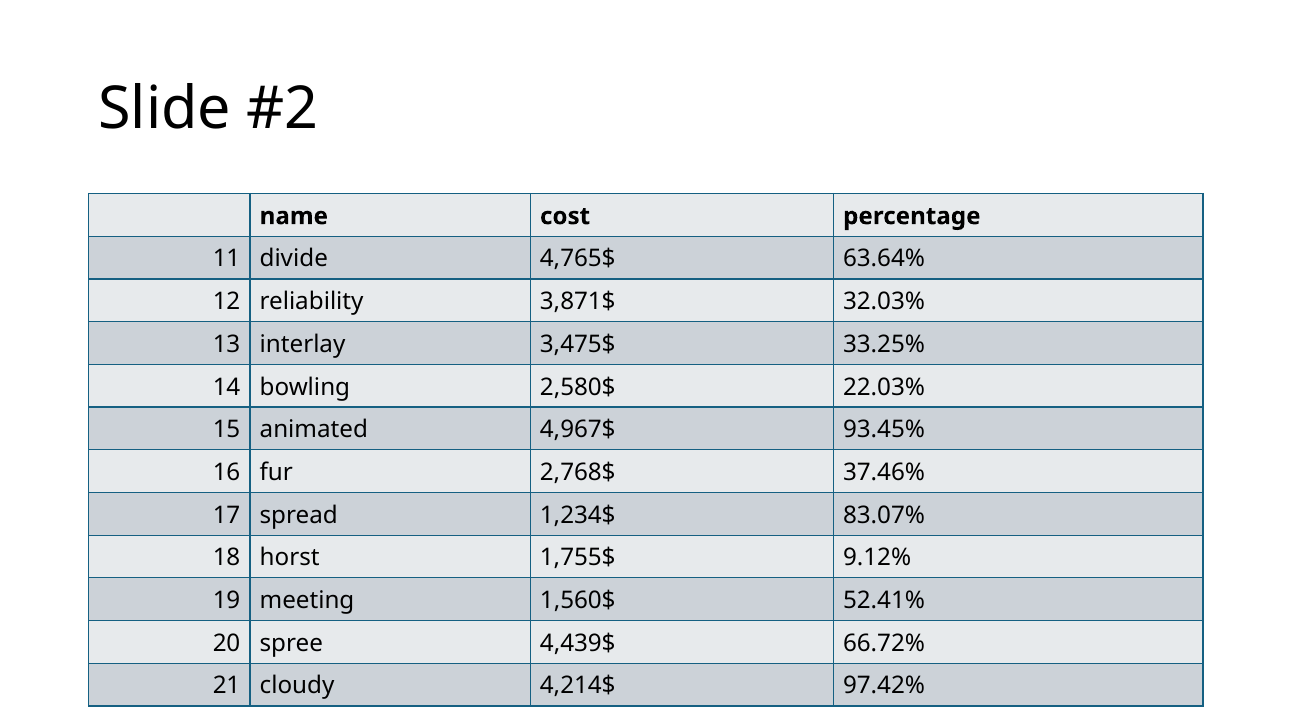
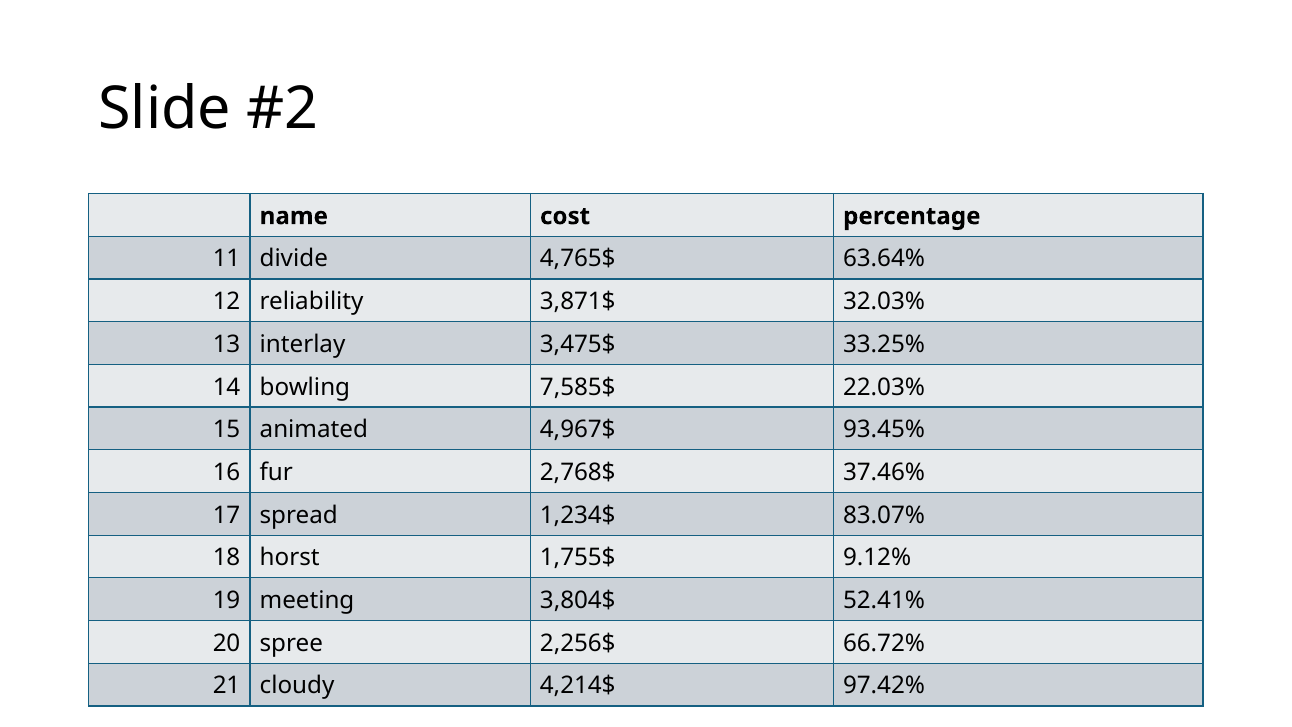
2,580$: 2,580$ -> 7,585$ (578, 387)
1,560$: 1,560$ -> 3,804$ (578, 600)
4,439$: 4,439$ -> 2,256$ (578, 643)
